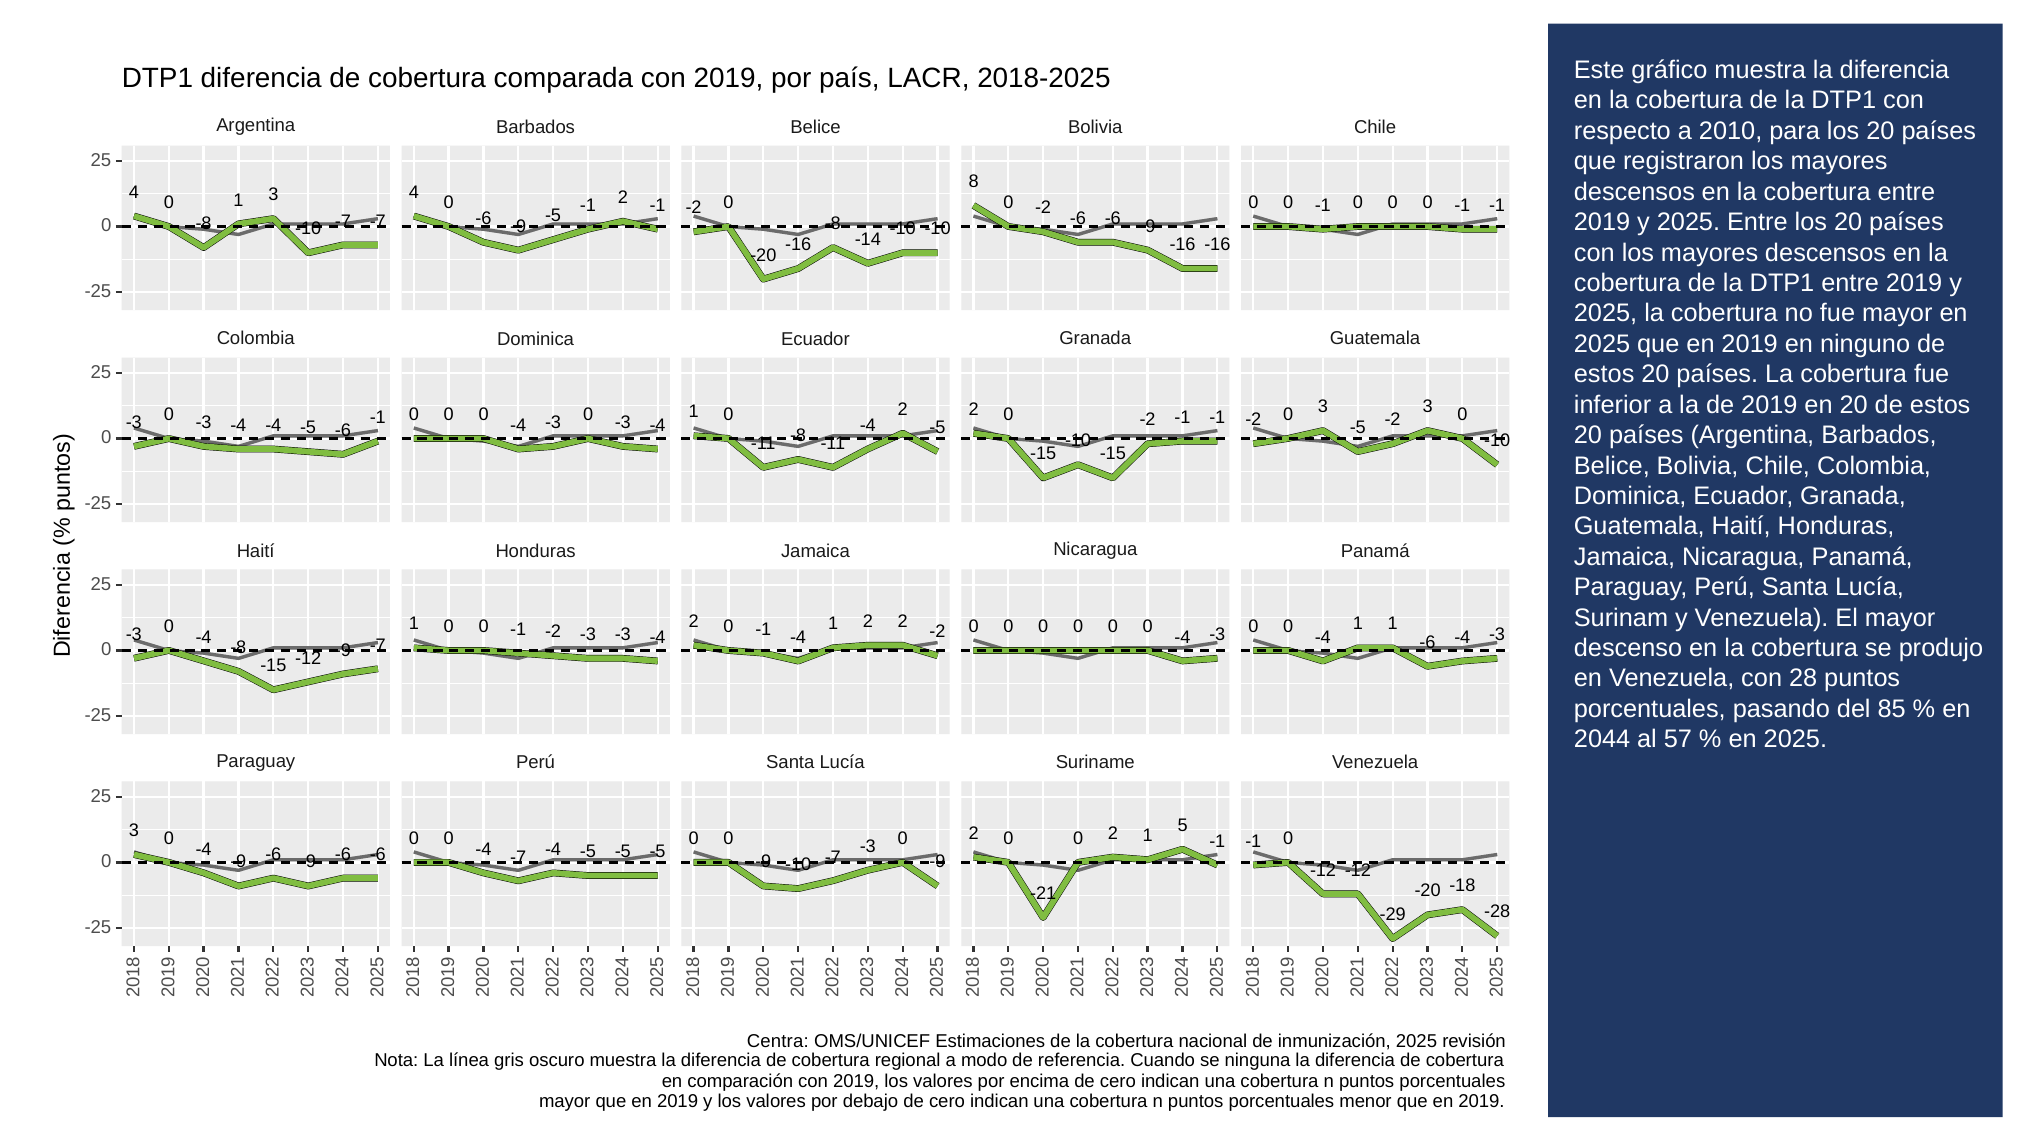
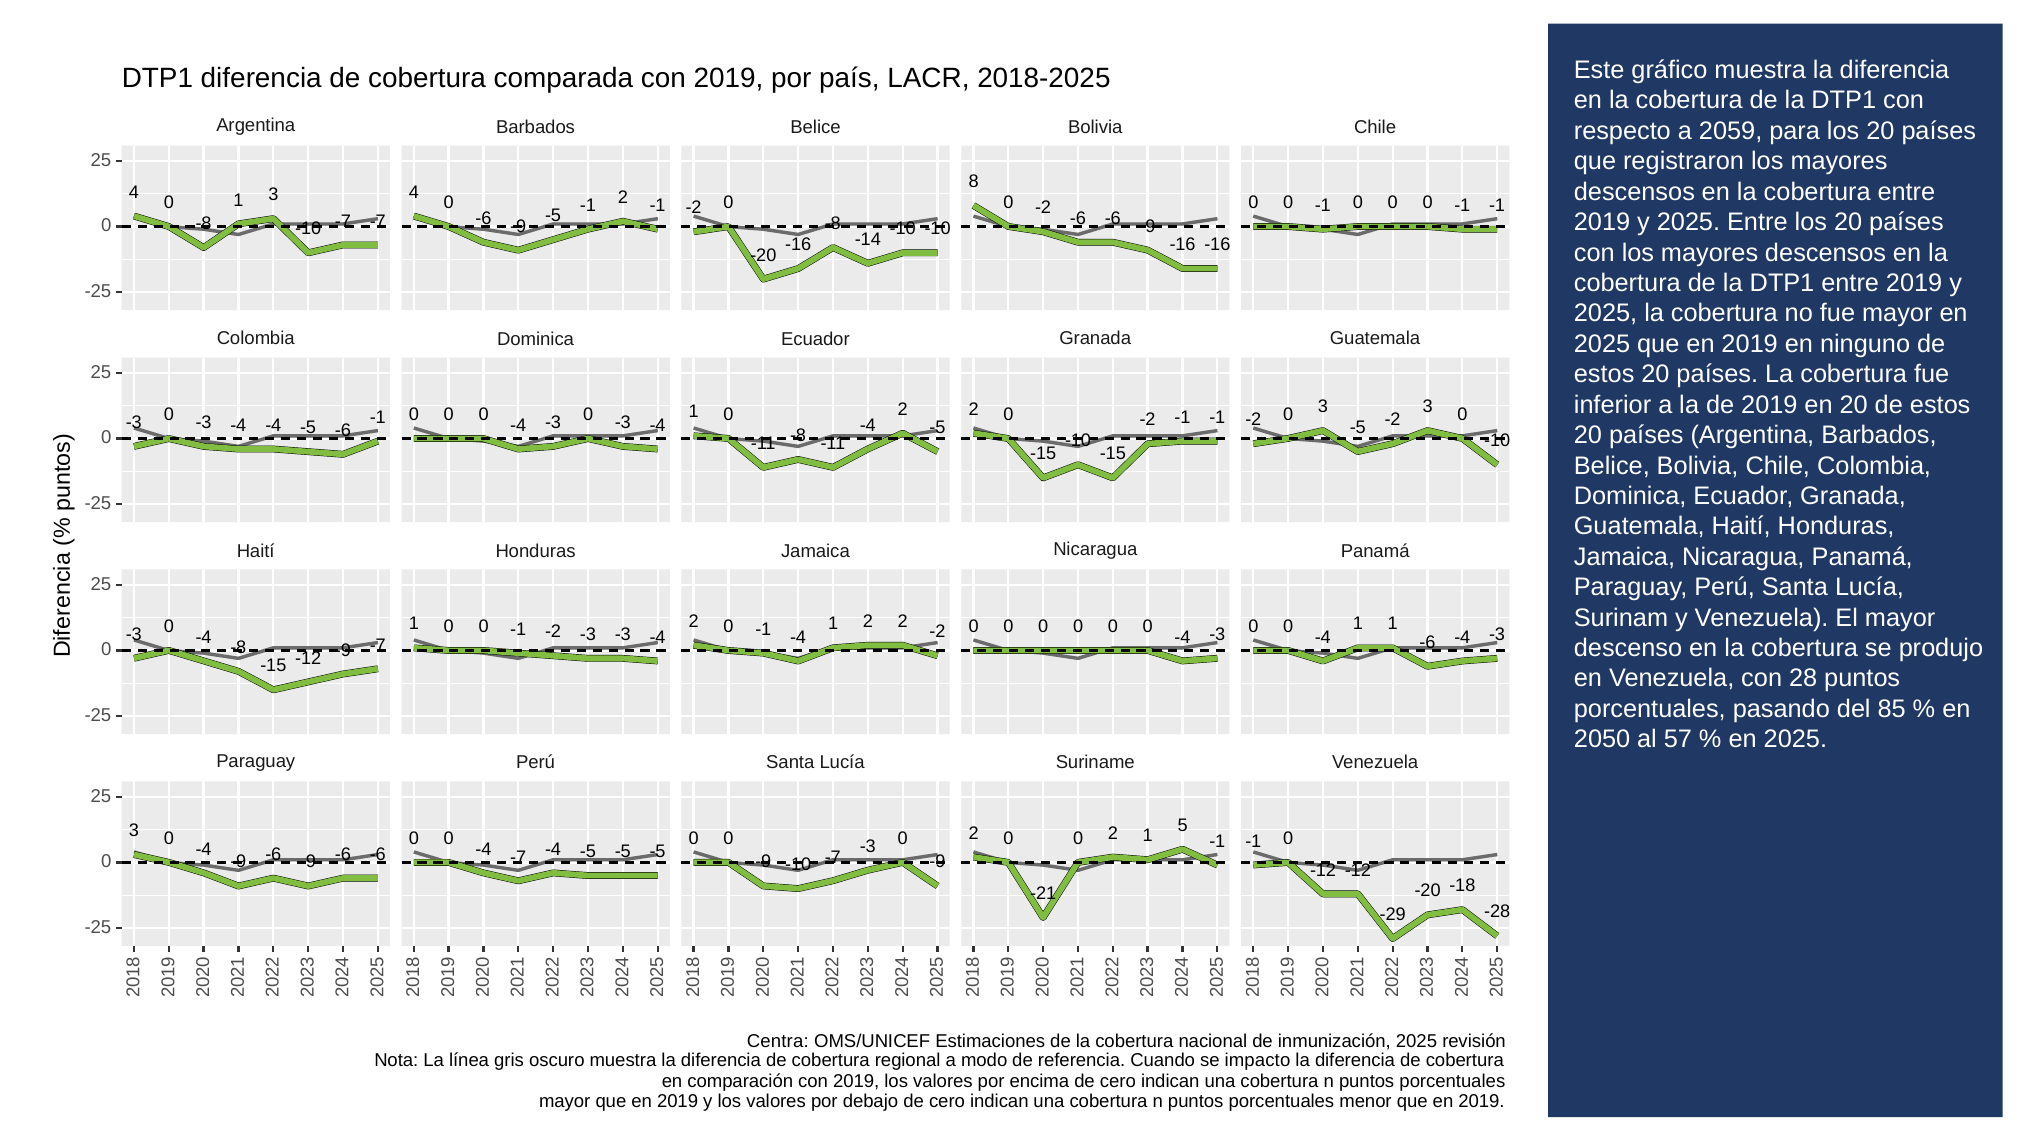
2010: 2010 -> 2059 (1731, 131)
2044: 2044 -> 2050 (1602, 739)
ninguna: ninguna -> impacto (1257, 1061)
